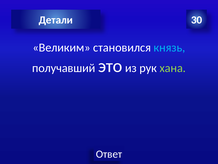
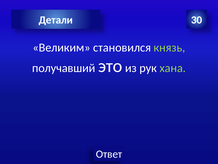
князь colour: light blue -> light green (169, 47)
